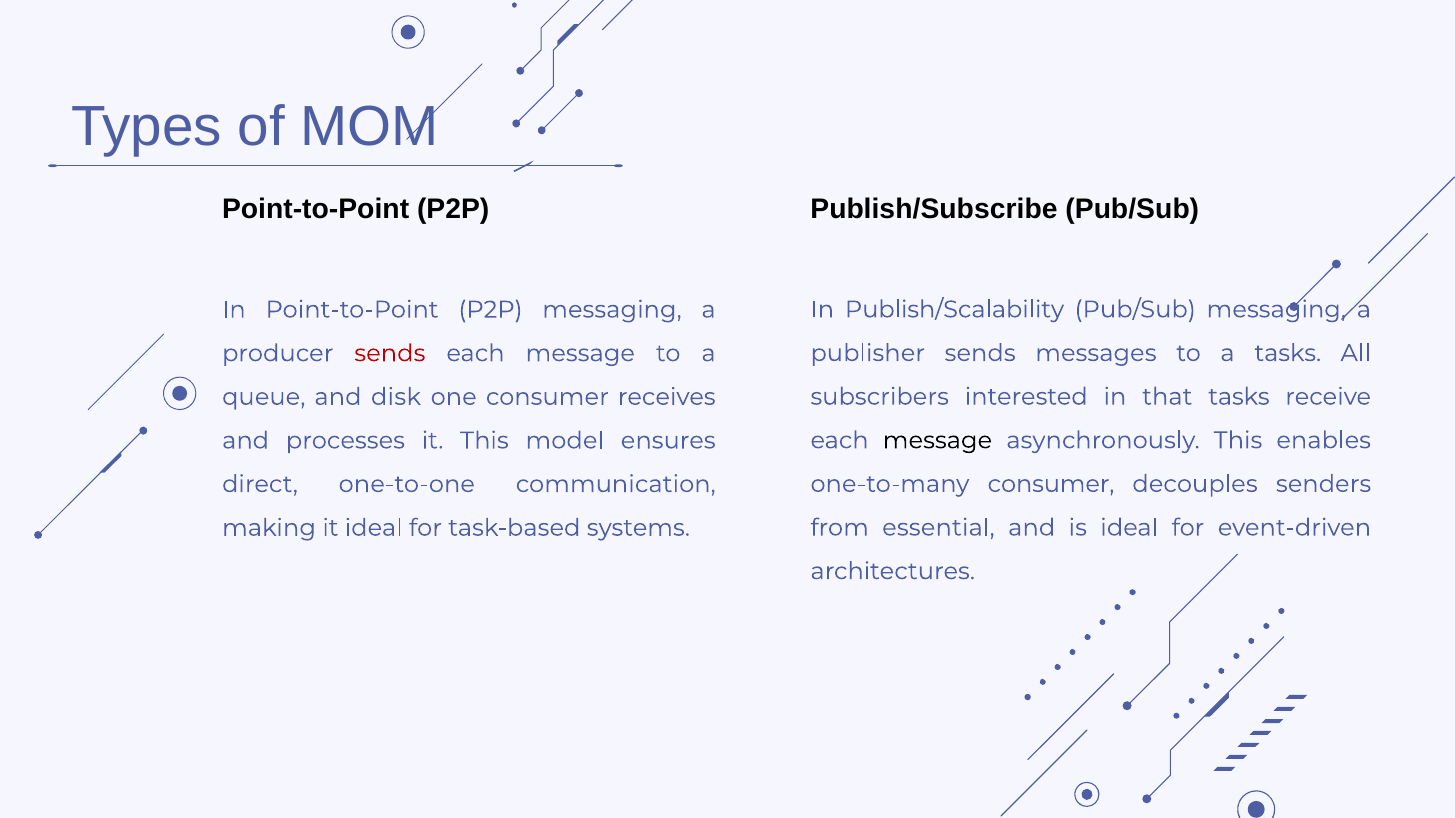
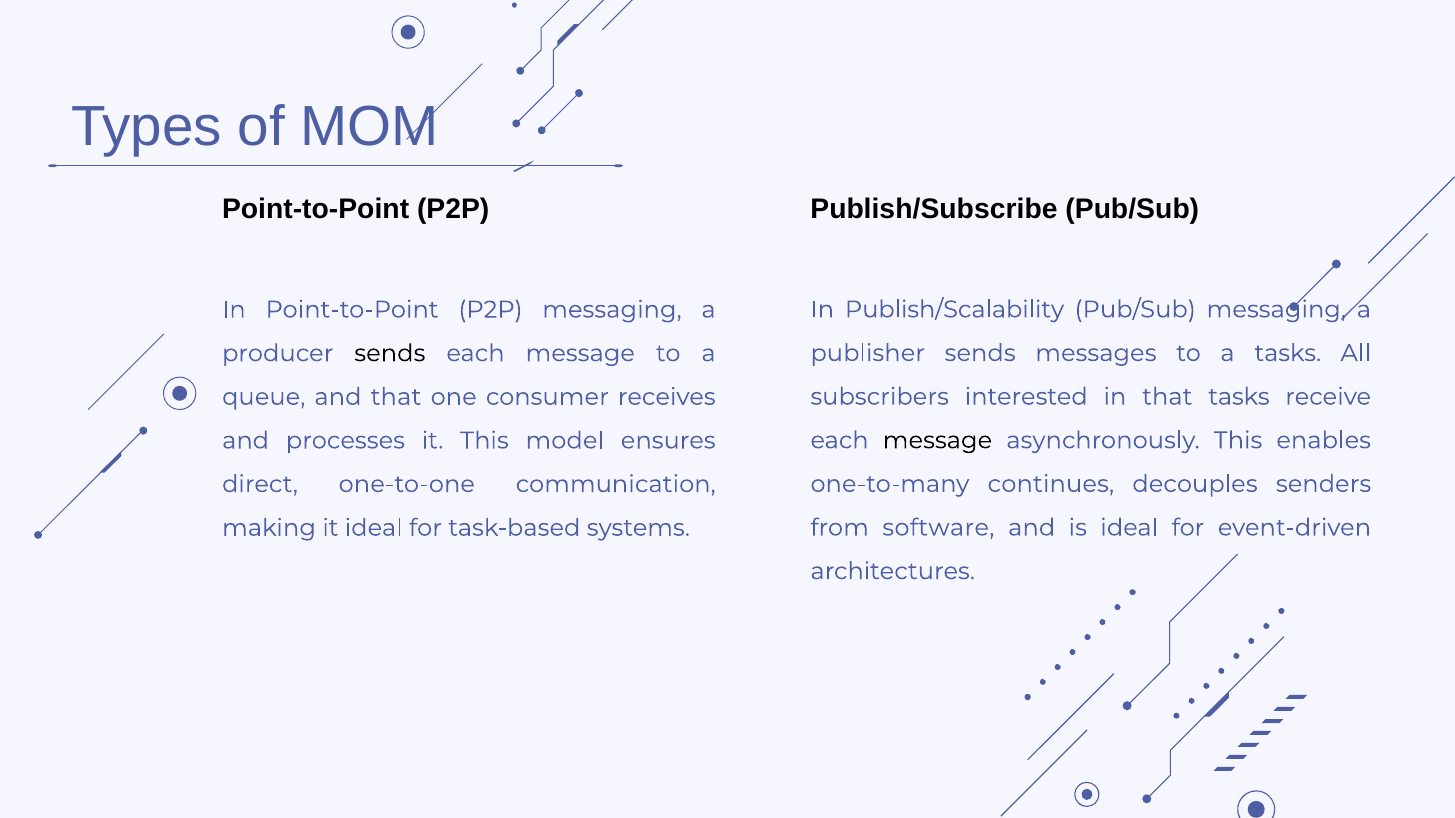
sends colour: red -> black (390, 353)
and disk: disk -> that (396, 397)
one-to-many consumer: consumer -> continues (1051, 484)
essential: essential -> software (938, 528)
